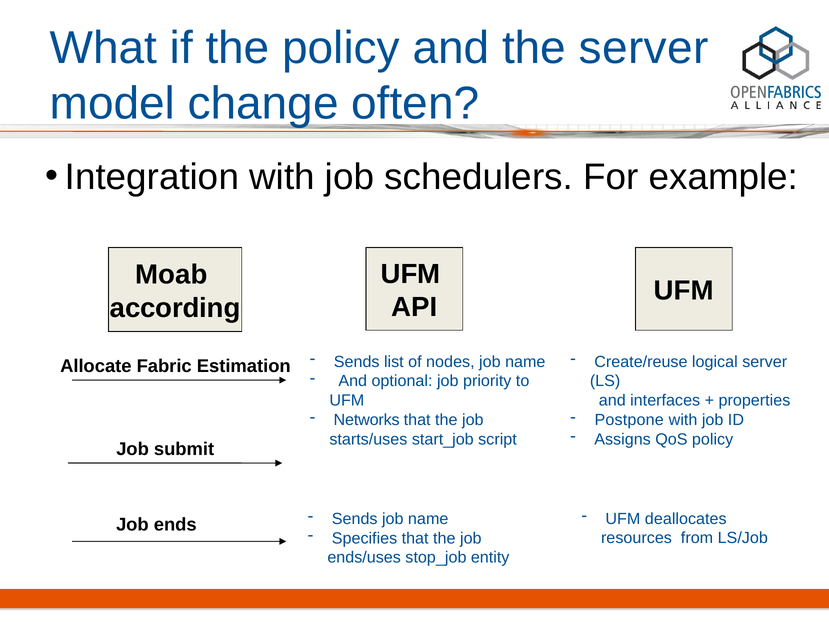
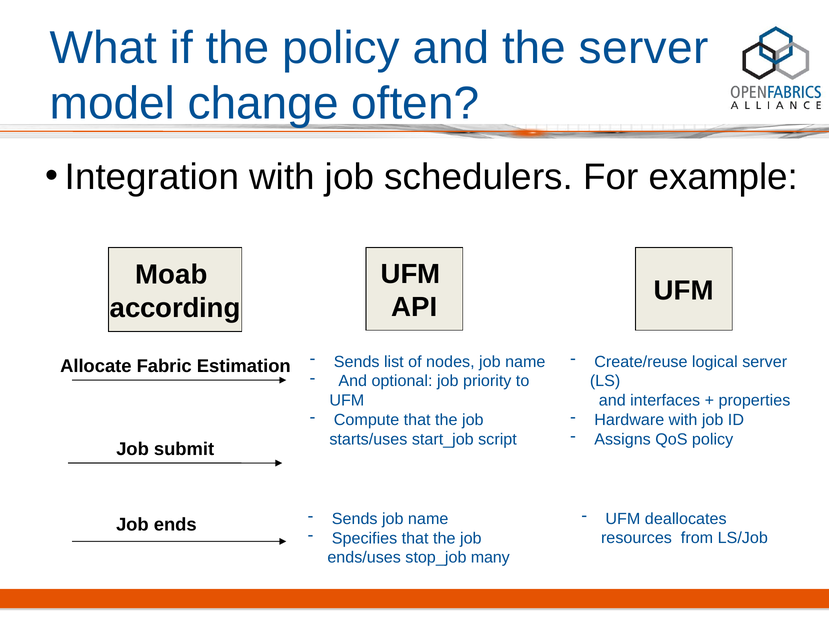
Networks: Networks -> Compute (367, 420)
Postpone: Postpone -> Hardware (629, 420)
entity: entity -> many (490, 557)
